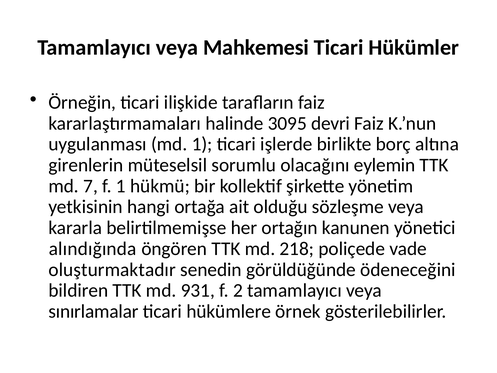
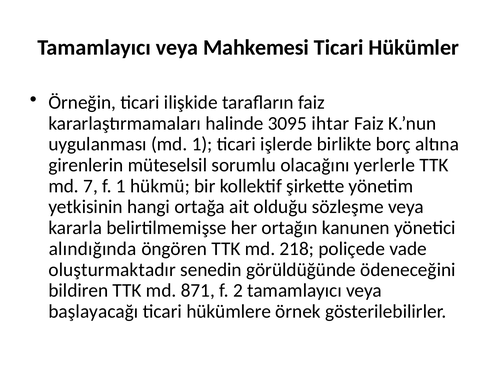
devri: devri -> ihtar (330, 123)
eylemin: eylemin -> yerlerle (384, 165)
931: 931 -> 871 (198, 290)
sınırlamalar: sınırlamalar -> başlayacağı (93, 311)
